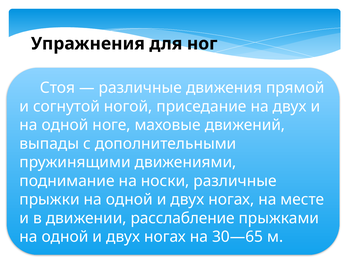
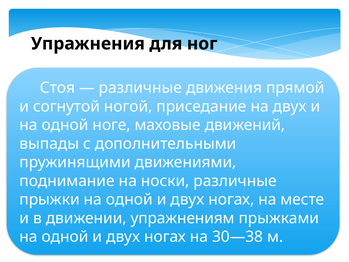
расслабление: расслабление -> упражнениям (183, 218)
30—65: 30—65 -> 30—38 (238, 237)
